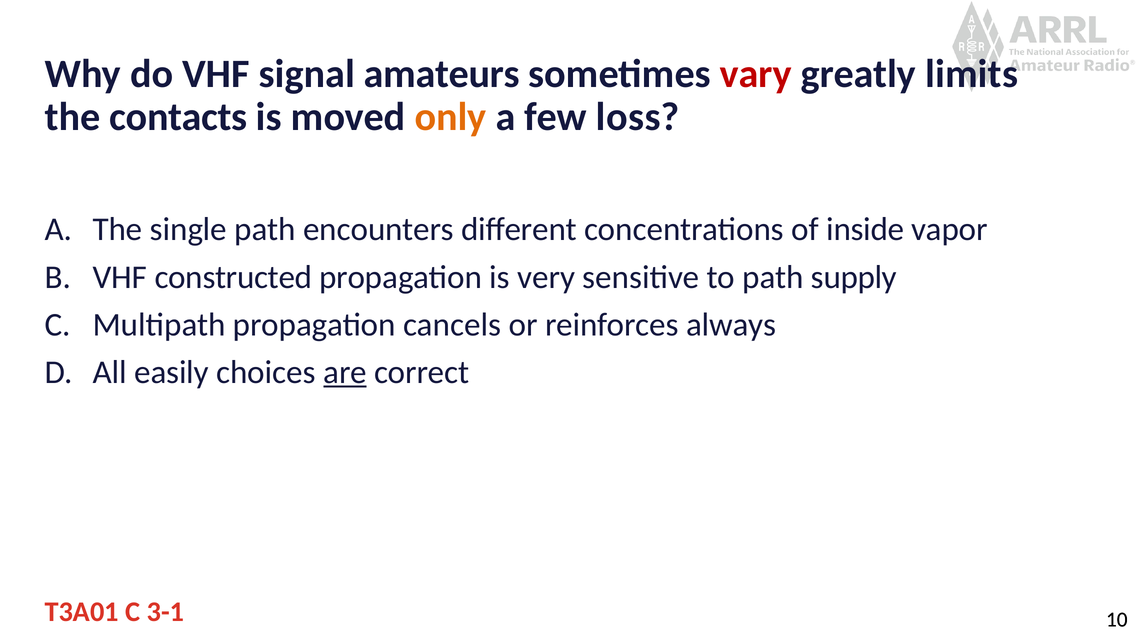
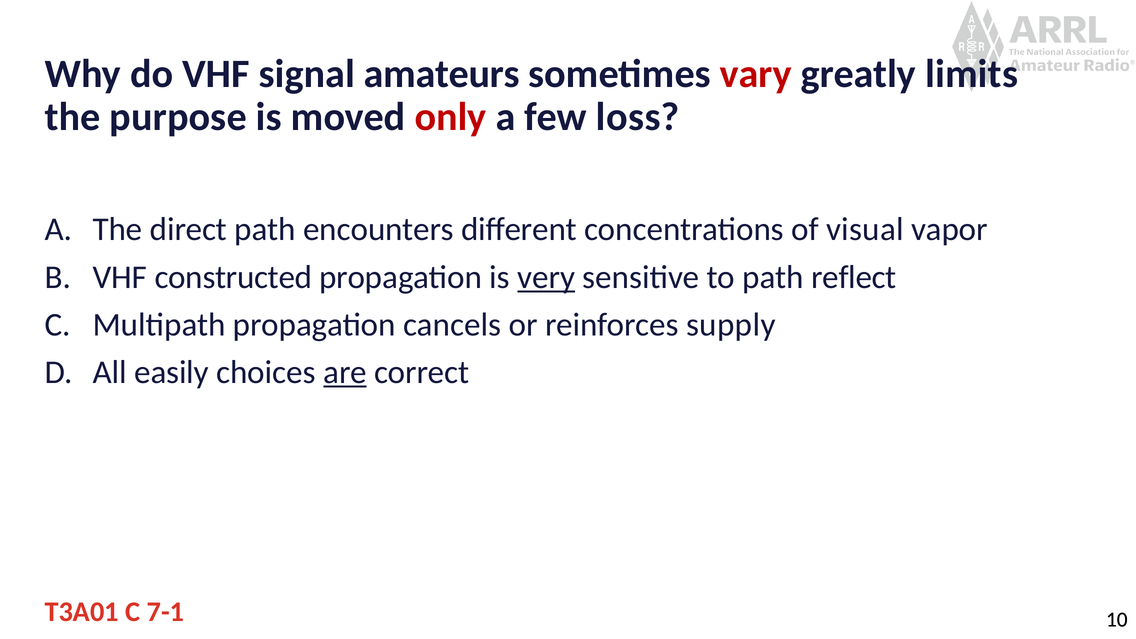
contacts: contacts -> purpose (178, 117)
only colour: orange -> red (451, 117)
single: single -> direct (188, 229)
inside: inside -> visual (865, 229)
very underline: none -> present (546, 277)
supply: supply -> reflect (854, 277)
always: always -> supply (731, 325)
3-1: 3-1 -> 7-1 (166, 612)
